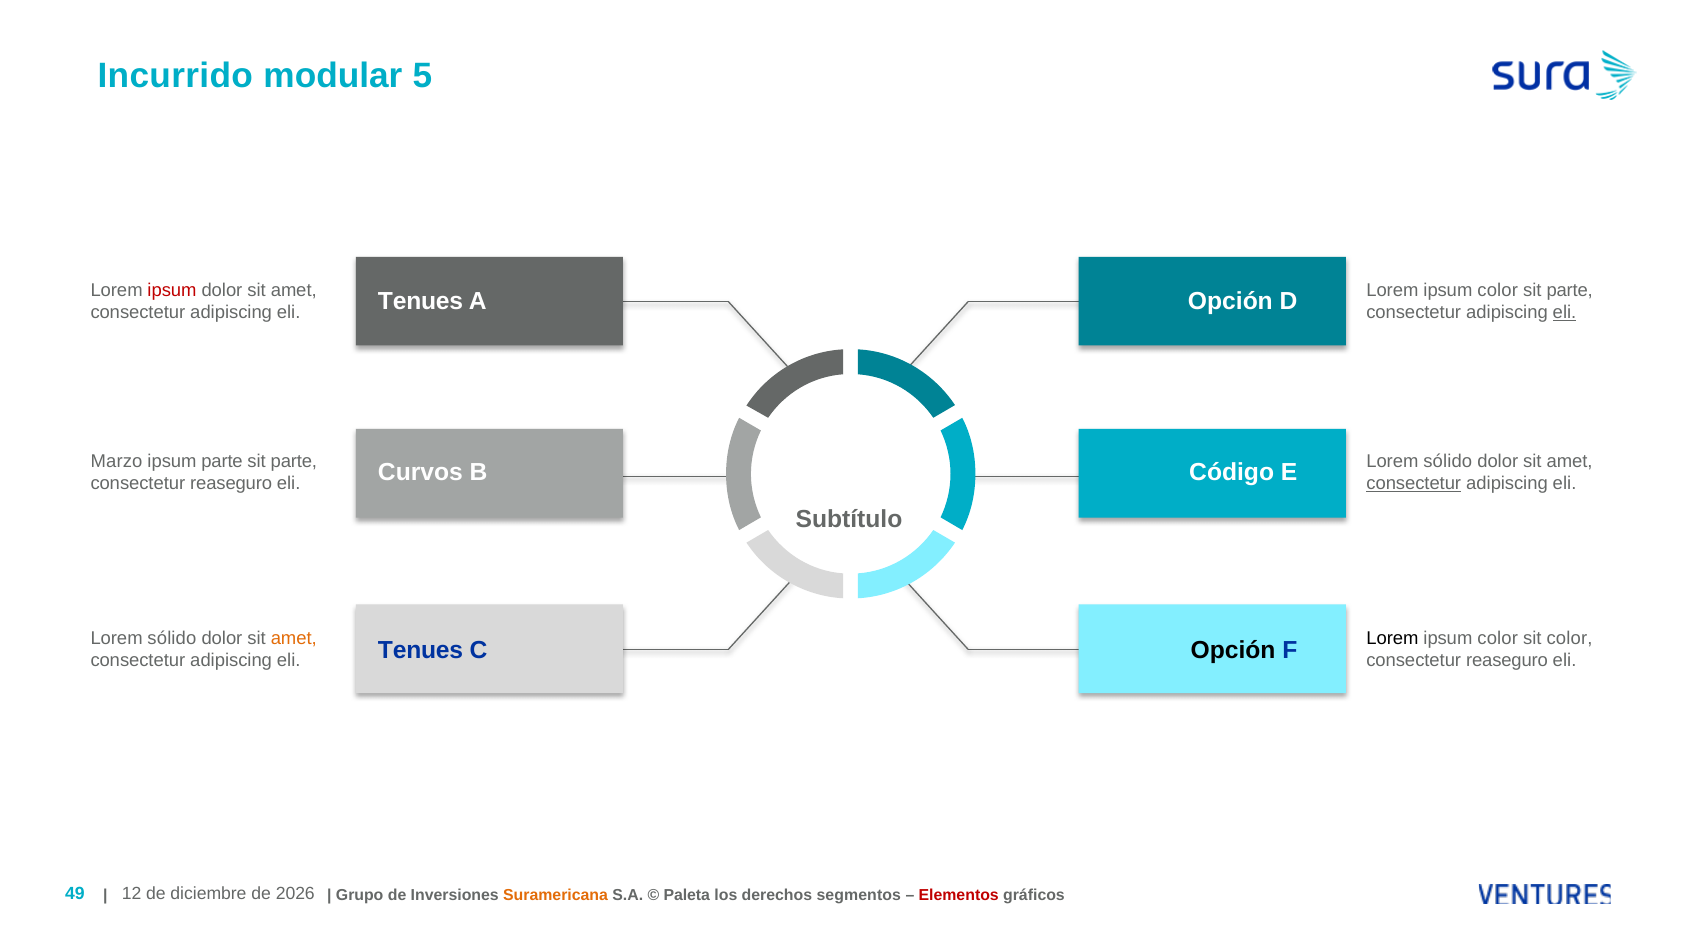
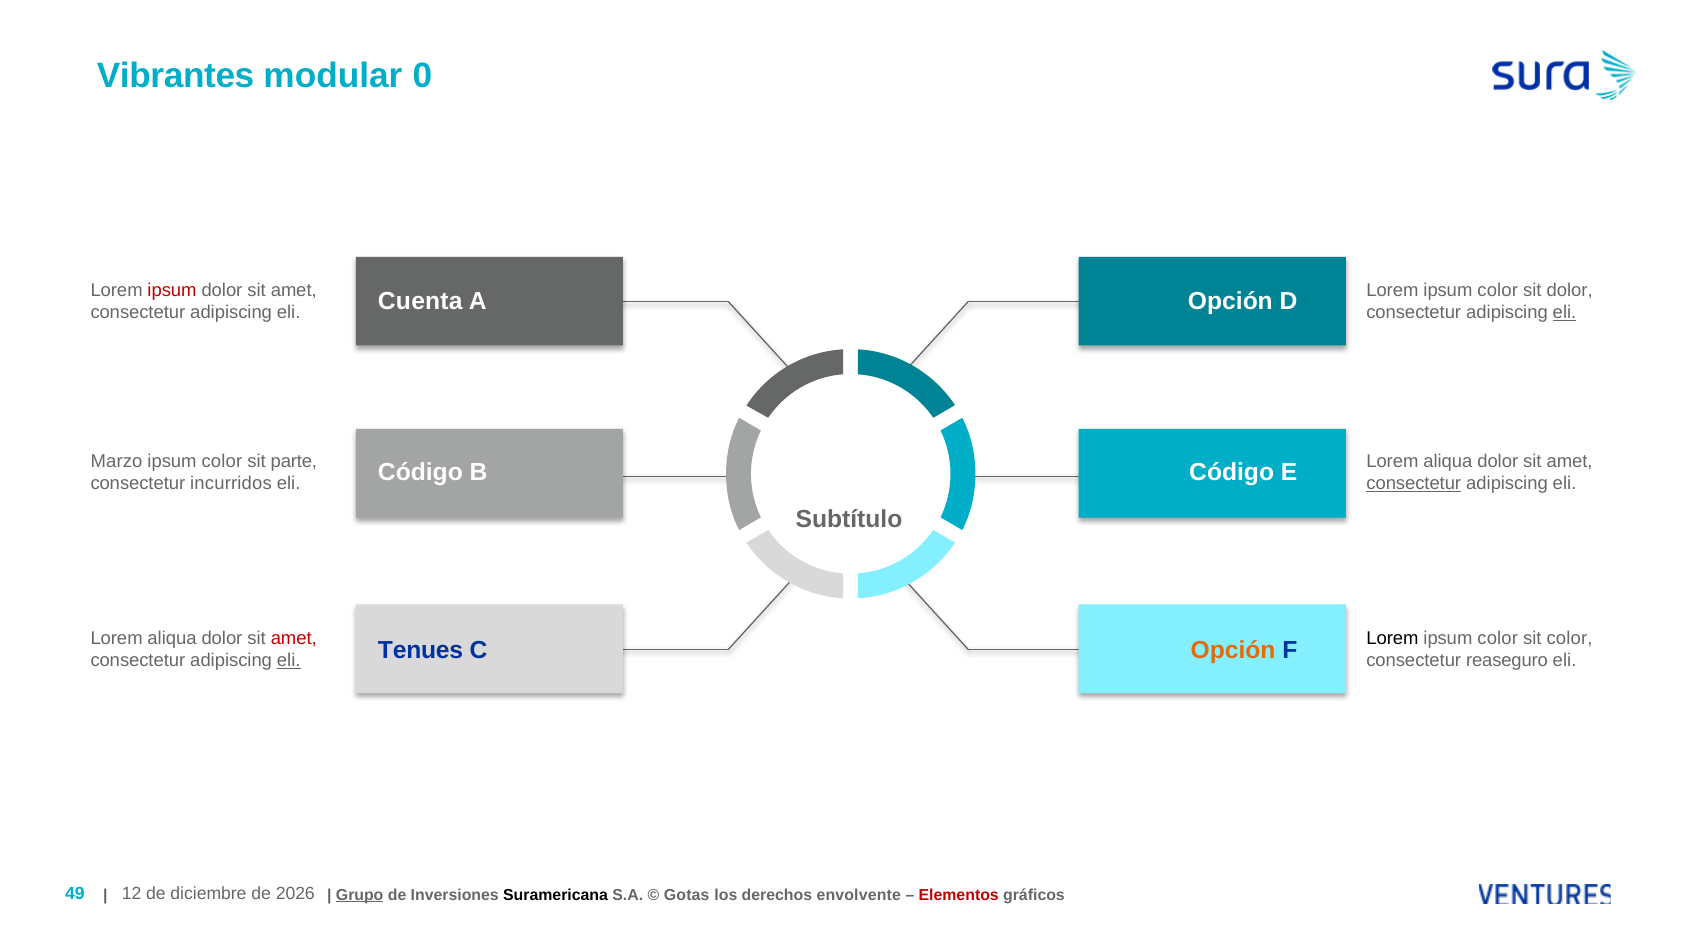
Incurrido: Incurrido -> Vibrantes (176, 76)
5: 5 -> 0 (422, 76)
parte: parte -> dolor (1570, 290)
Tenues: Tenues -> Cuenta (420, 302)
parte: parte -> color (222, 461)
sólido: sólido -> aliqua (1448, 461)
Curvos: Curvos -> Código (420, 473)
reaseguro: reaseguro -> incurridos (231, 483)
sólido: sólido -> aliqua (172, 639)
amet colour: orange -> red (294, 639)
Opción colour: black -> orange (1233, 650)
eli underline: none -> present (289, 661)
Grupo underline: none -> present (360, 895)
Suramericana colour: orange -> black (556, 895)
Paleta: Paleta -> Gotas (687, 895)
segmentos: segmentos -> envolvente (859, 895)
